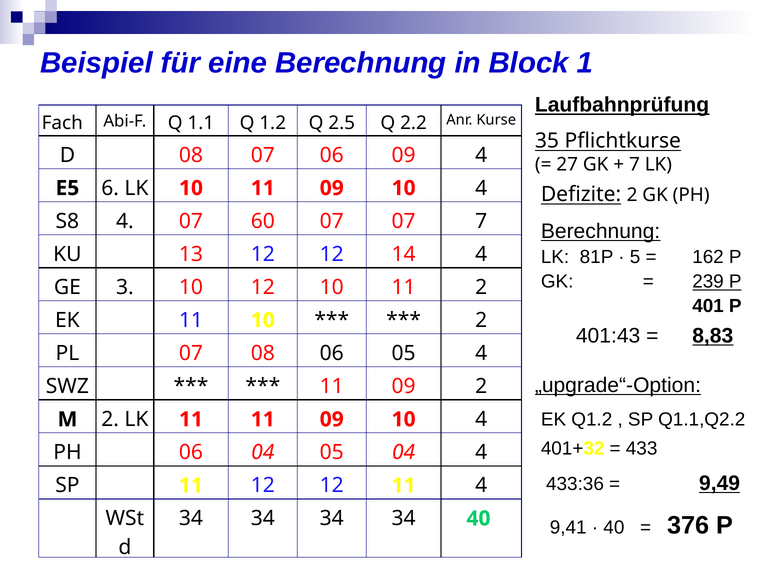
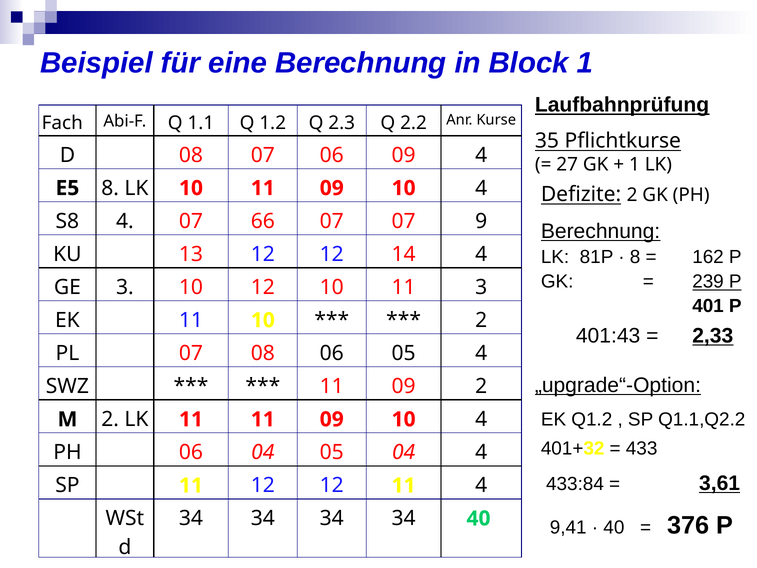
2.5: 2.5 -> 2.3 (342, 123)
7: 7 -> 1 (634, 165)
E5 6: 6 -> 8 (110, 188)
60: 60 -> 66 (263, 221)
07 7: 7 -> 9 (481, 221)
5: 5 -> 8 (635, 257)
11 2: 2 -> 3 (481, 287)
8,83: 8,83 -> 2,33 (713, 335)
433:36: 433:36 -> 433:84 (575, 484)
9,49: 9,49 -> 3,61 (720, 483)
